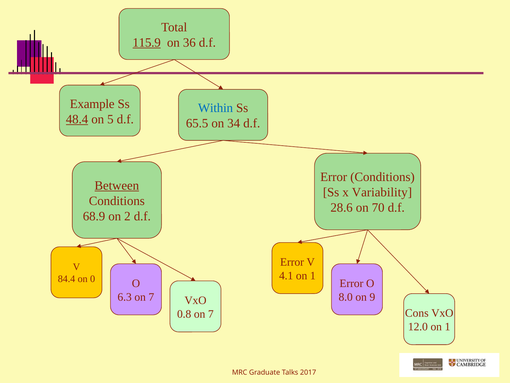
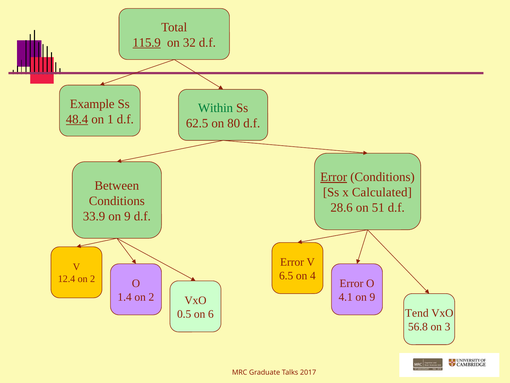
36: 36 -> 32 (189, 42)
Within colour: blue -> green (216, 108)
5: 5 -> 1 (110, 119)
65.5: 65.5 -> 62.5 (197, 123)
34: 34 -> 80 (234, 123)
Error underline: none -> present (334, 177)
Between underline: present -> none (117, 185)
Variability: Variability -> Calculated (382, 192)
70: 70 -> 51 (378, 207)
68.9: 68.9 -> 33.9 (94, 216)
2: 2 -> 9 (127, 216)
4.1: 4.1 -> 6.5 (286, 275)
1: 1 -> 4 (313, 275)
84.4: 84.4 -> 12.4 (67, 279)
0: 0 -> 2 (93, 279)
6.3: 6.3 -> 1.4 (125, 297)
7: 7 -> 2 (151, 297)
8.0: 8.0 -> 4.1 (346, 297)
Cons: Cons -> Tend (417, 313)
0.8: 0.8 -> 0.5 (184, 314)
7: 7 -> 6 (211, 314)
12.0: 12.0 -> 56.8 (418, 326)
1: 1 -> 3 (448, 326)
